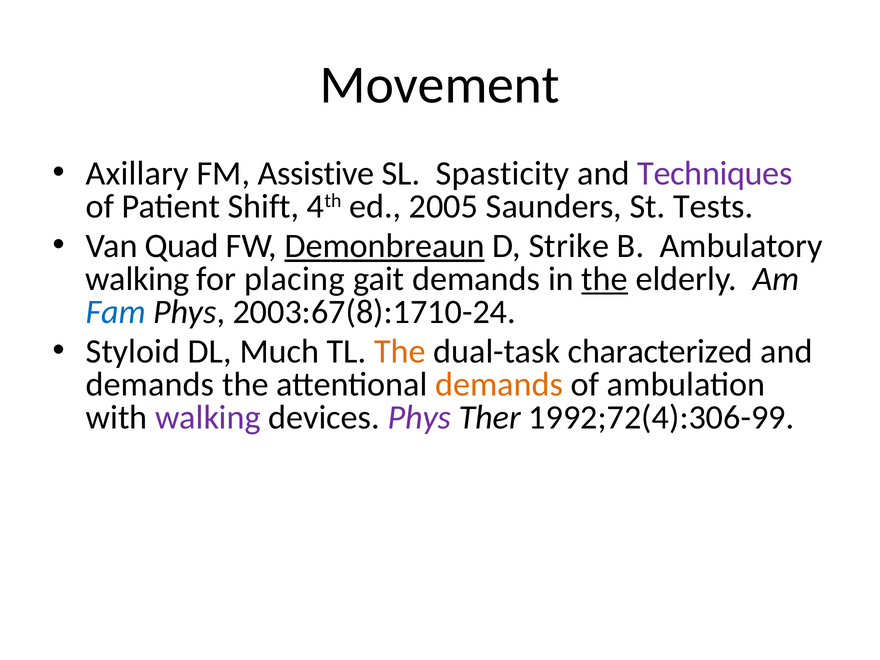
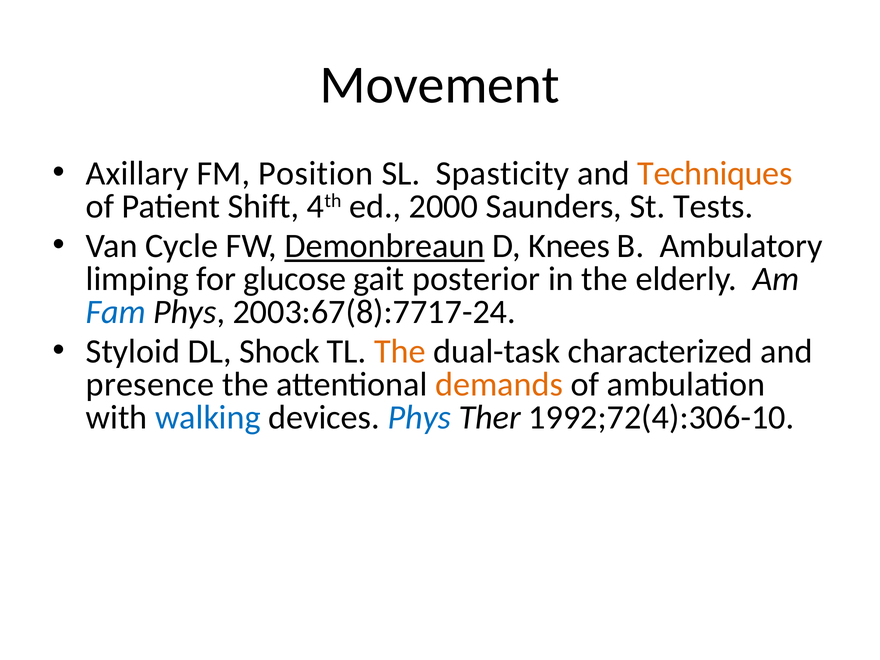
Assistive: Assistive -> Position (316, 173)
Techniques colour: purple -> orange (715, 173)
2005: 2005 -> 2000 (443, 206)
Quad: Quad -> Cycle (182, 246)
Strike: Strike -> Knees (569, 246)
walking: walking -> limping (137, 279)
placing: placing -> glucose (295, 279)
gait demands: demands -> posterior (476, 279)
the underline: present -> none (605, 279)
2003:67(8):1710-24: 2003:67(8):1710-24 -> 2003:67(8):7717-24 (374, 312)
Much: Much -> Shock (280, 352)
demands: demands -> presence (150, 384)
walking colour: purple -> blue (208, 417)
Phys colour: purple -> blue (419, 417)
1992;72(4):306-99: 1992;72(4):306-99 -> 1992;72(4):306-10 (661, 417)
